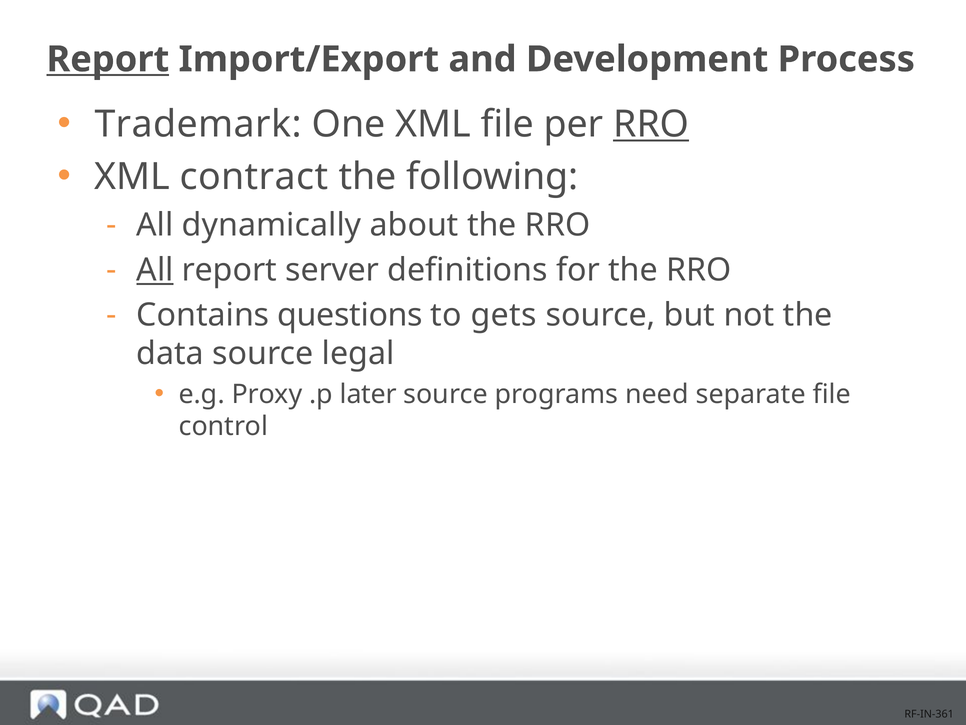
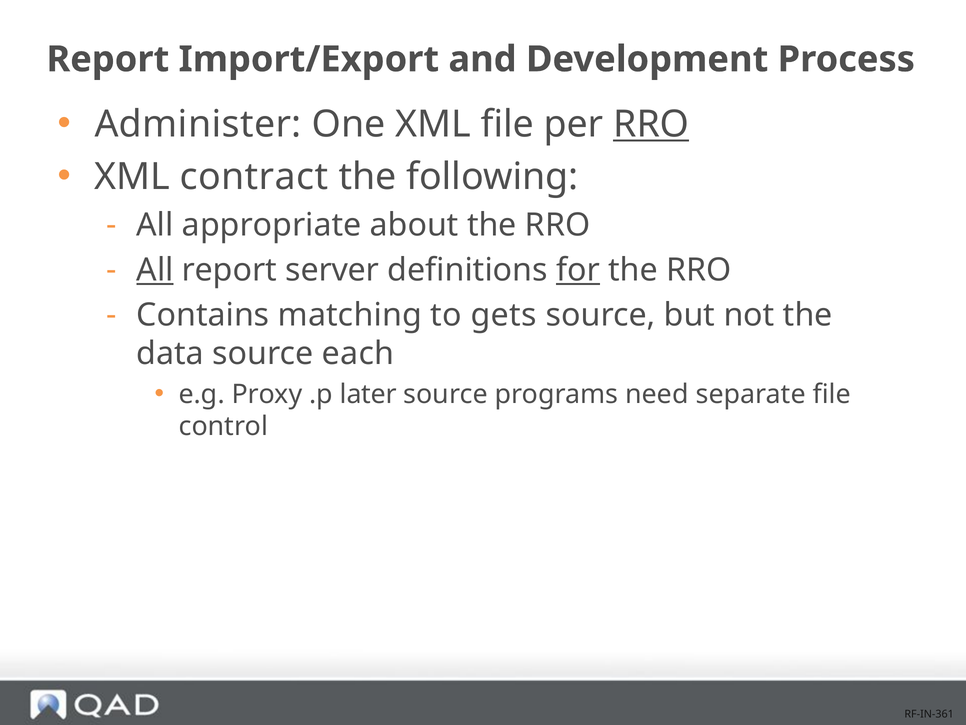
Report underline: present -> none (108, 59)
Trademark: Trademark -> Administer (198, 124)
dynamically: dynamically -> appropriate (272, 225)
for underline: none -> present (578, 270)
questions: questions -> matching (350, 315)
legal: legal -> each (358, 354)
